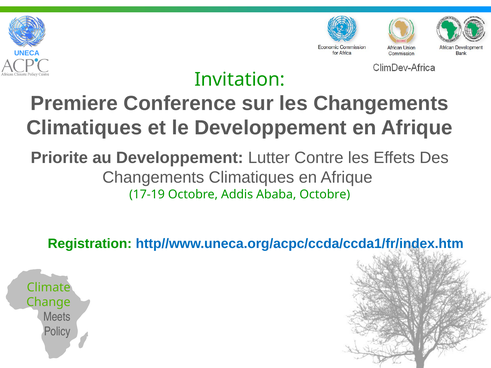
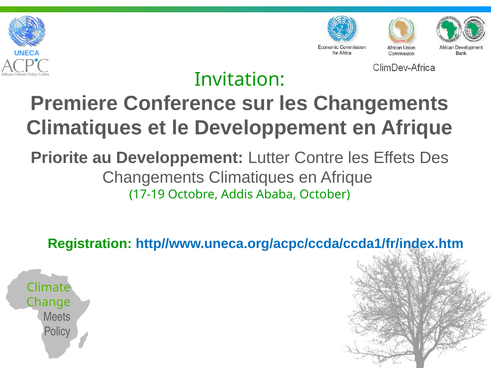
Ababa Octobre: Octobre -> October (325, 194)
